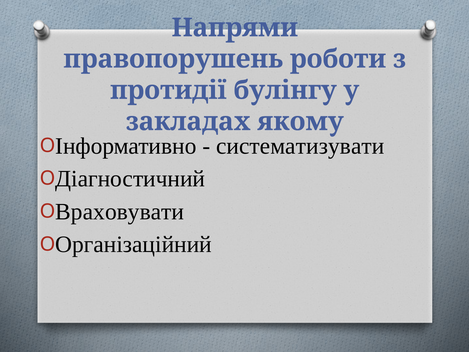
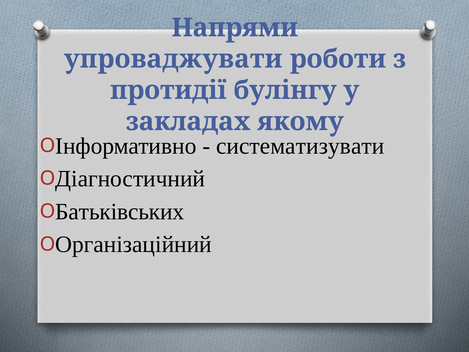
правопорушень: правопорушень -> упроваджувати (173, 59)
Враховувати: Враховувати -> Батьківських (120, 212)
